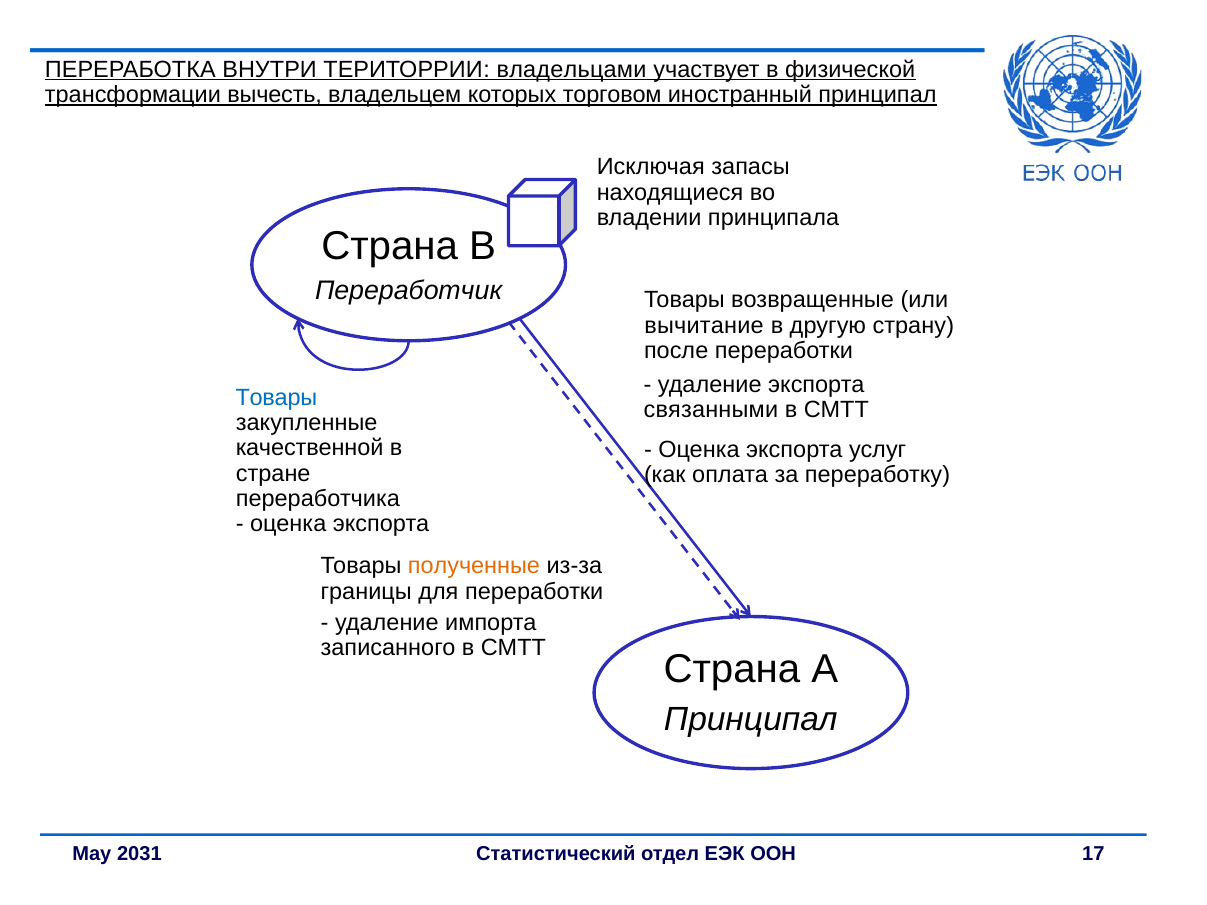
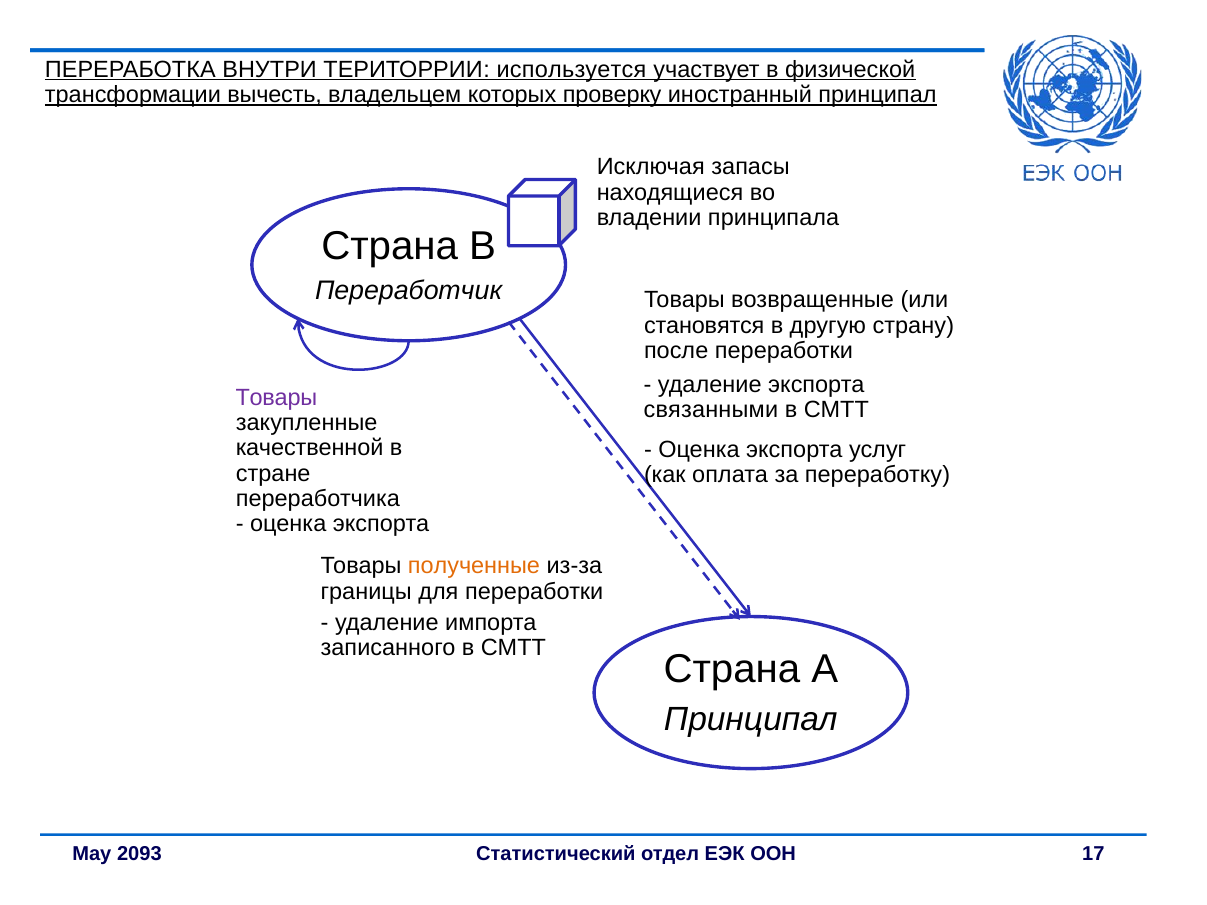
владельцами: владельцами -> используется (572, 69)
торговом: торговом -> проверку (612, 95)
вычитание: вычитание -> становятся (704, 325)
Товары colour: blue -> purple (276, 398)
2031: 2031 -> 2093 (139, 854)
